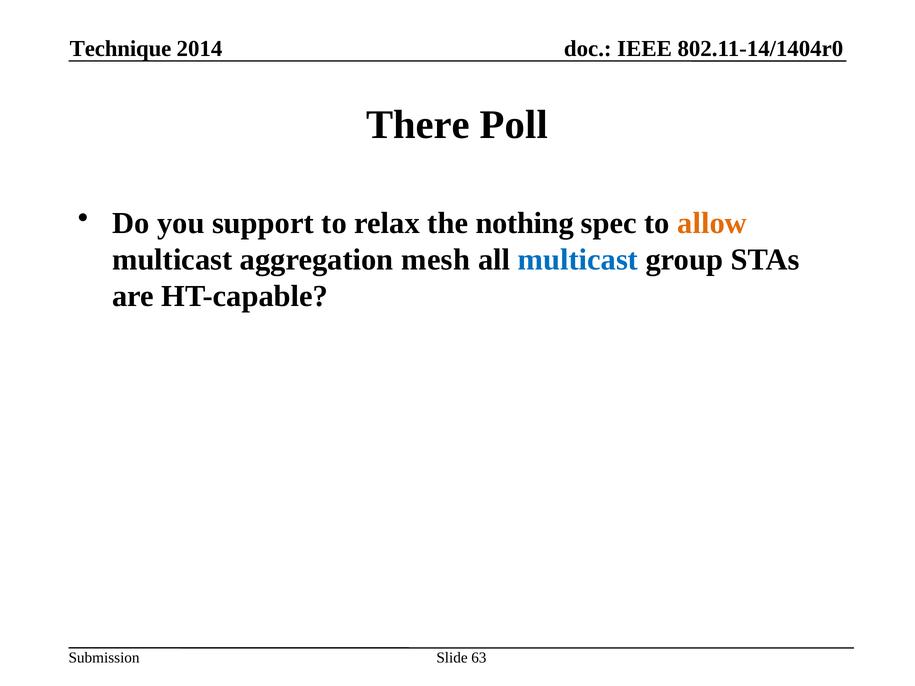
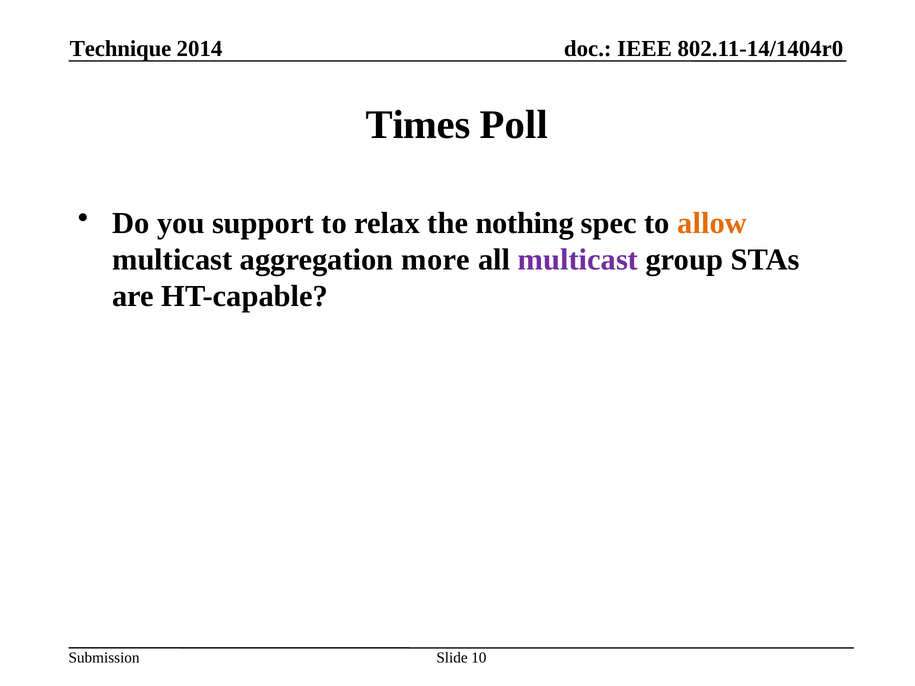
There: There -> Times (418, 125)
mesh: mesh -> more (436, 260)
multicast colour: blue -> purple (578, 260)
63: 63 -> 10 (479, 658)
